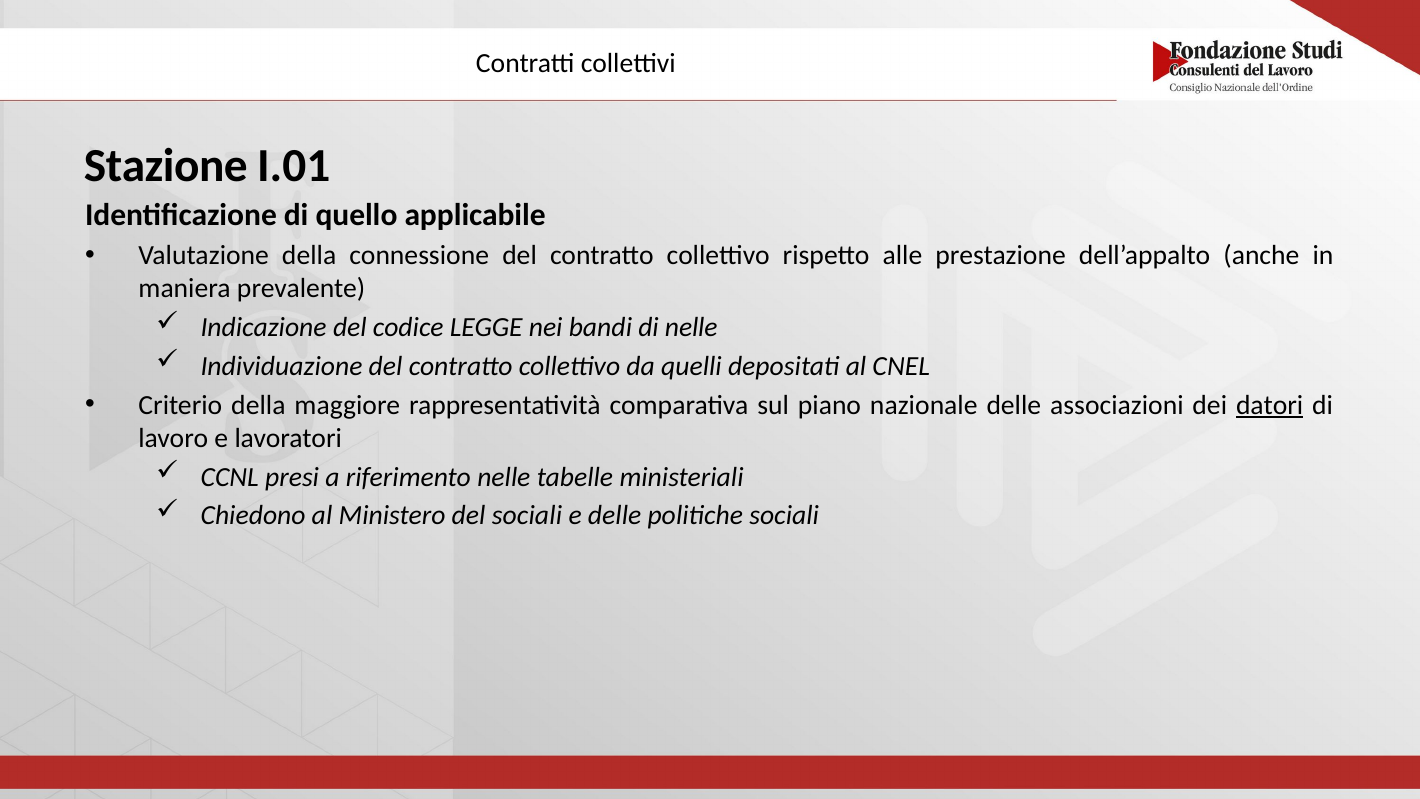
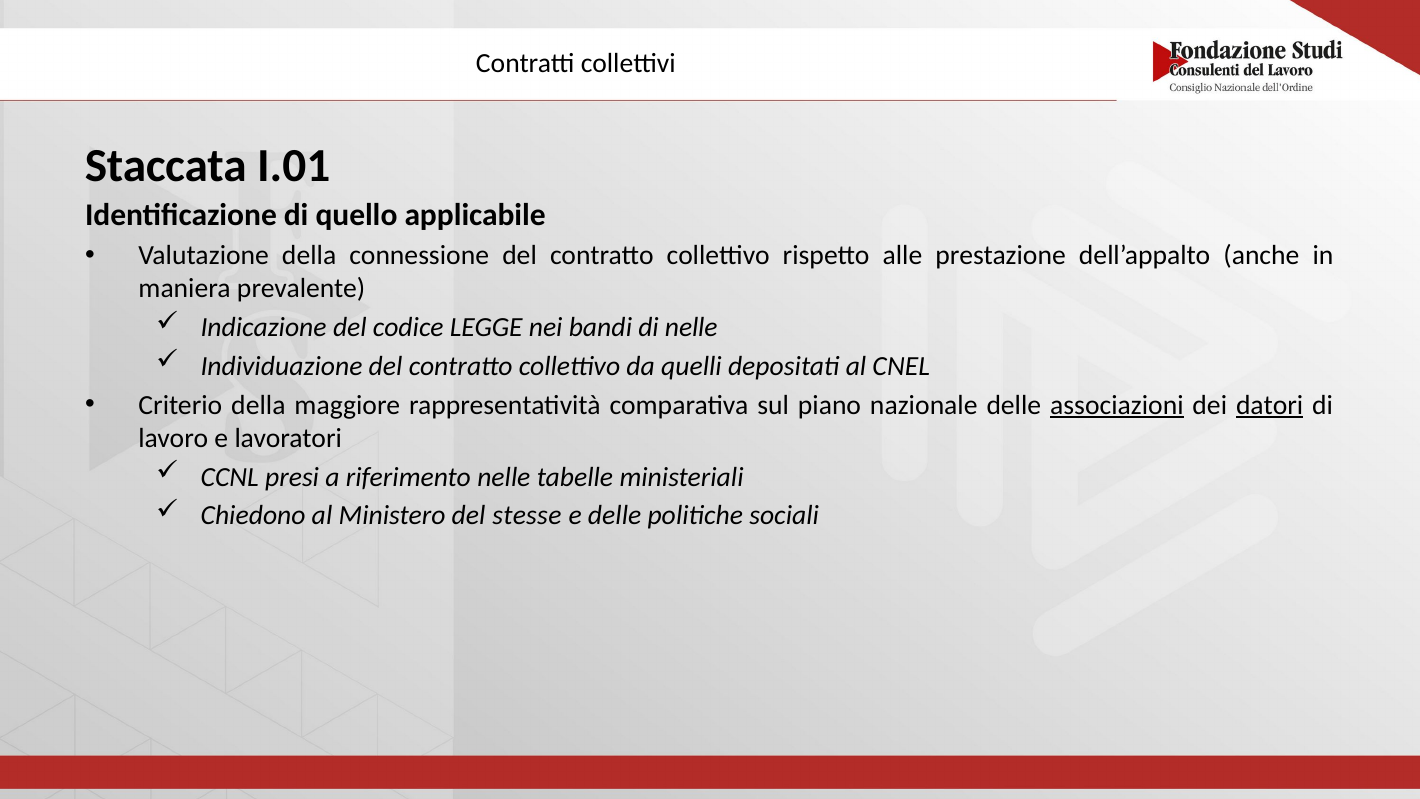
Stazione: Stazione -> Staccata (166, 165)
associazioni underline: none -> present (1117, 405)
del sociali: sociali -> stesse (527, 516)
